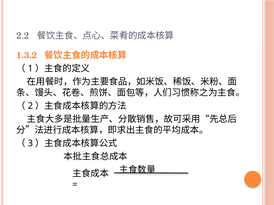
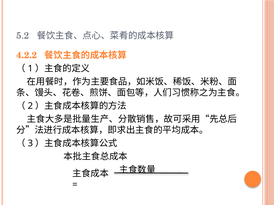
2.2: 2.2 -> 5.2 (23, 36)
1.3.2: 1.3.2 -> 4.2.2 (27, 55)
